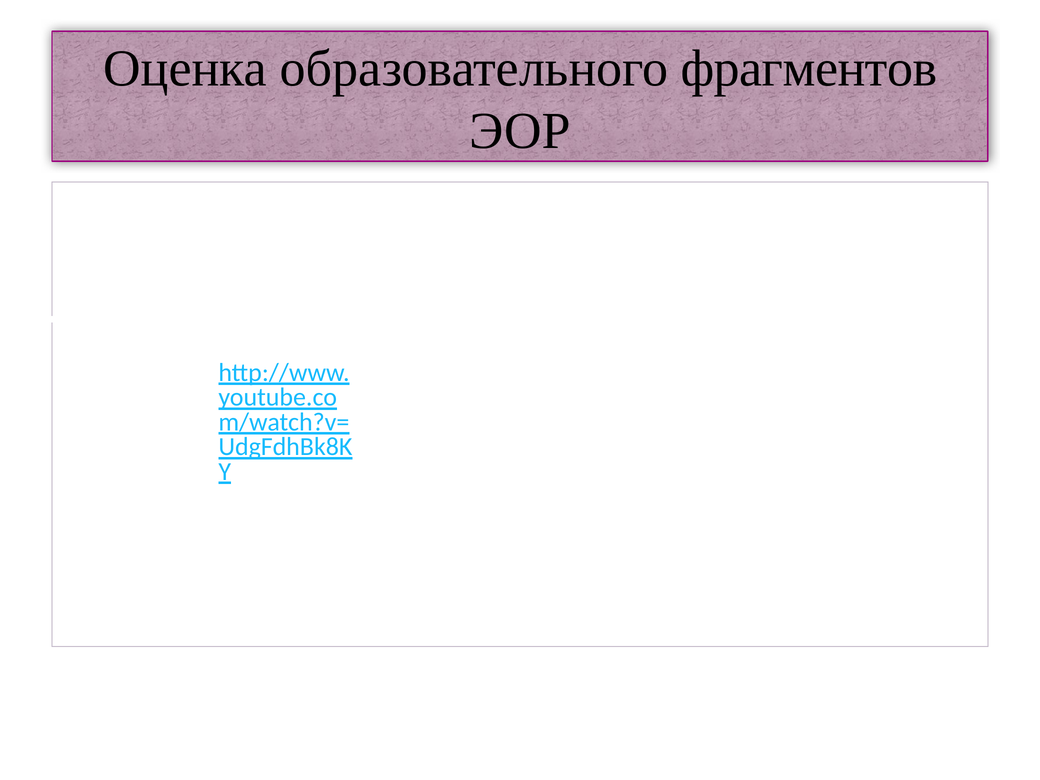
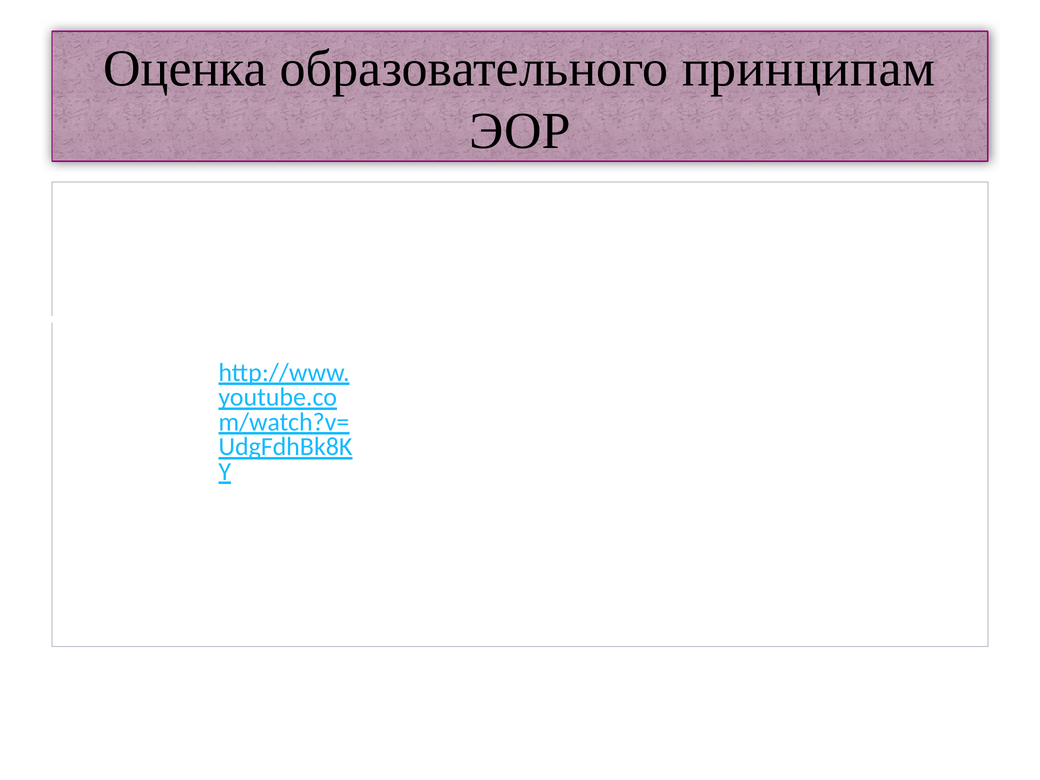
фрагментов: фрагментов -> принципам (809, 69)
